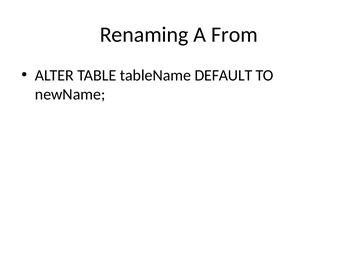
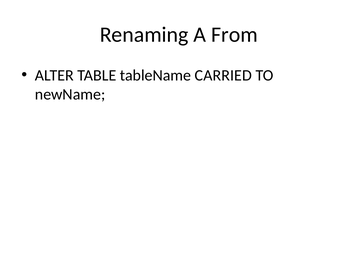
DEFAULT: DEFAULT -> CARRIED (223, 75)
